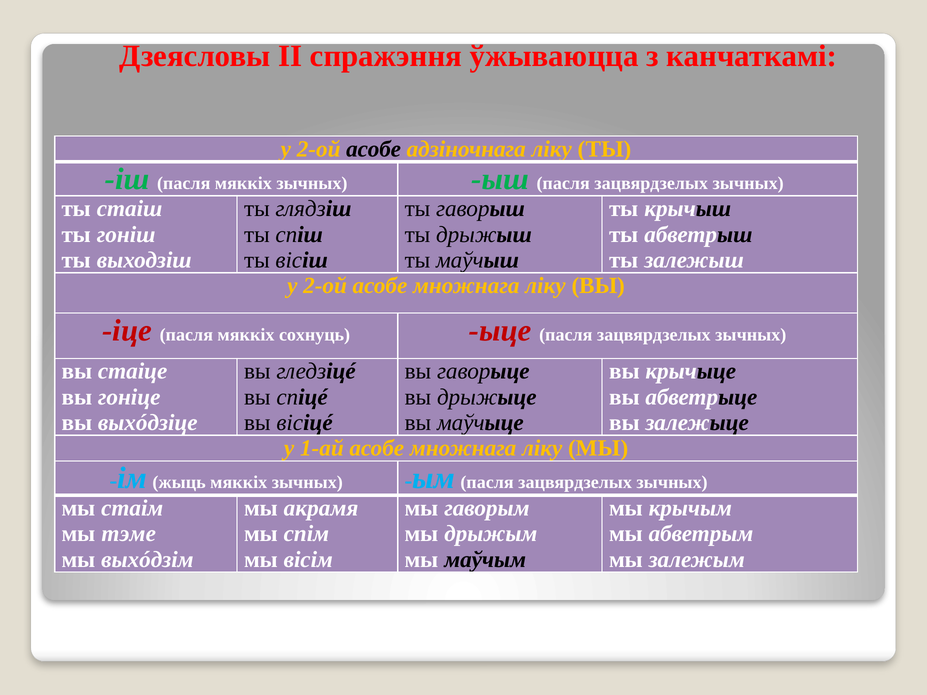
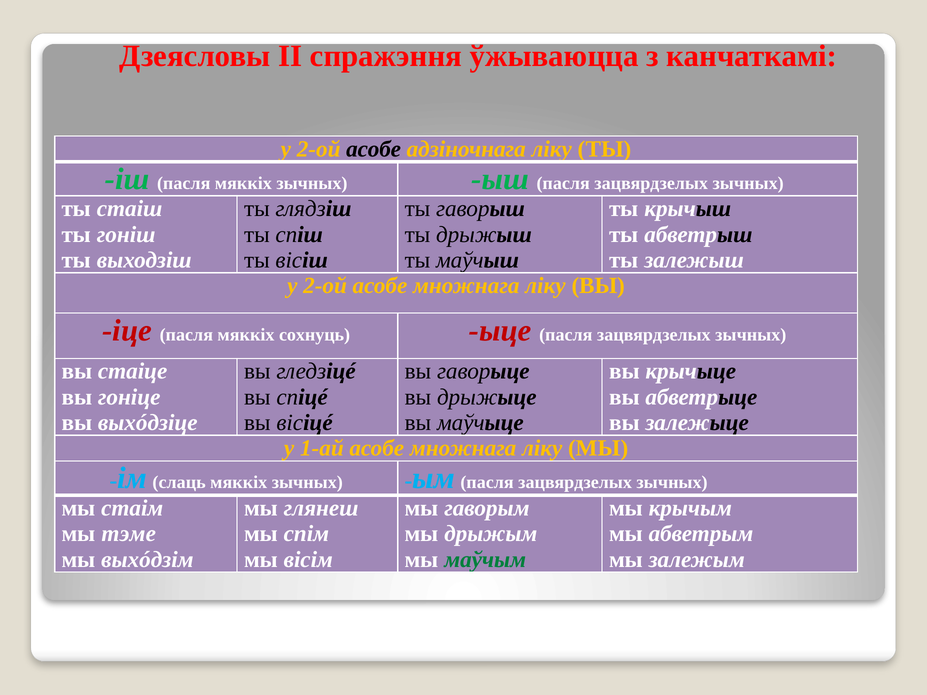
жыць: жыць -> слаць (179, 483)
акрамя: акрамя -> глянеш (321, 508)
маўчым colour: black -> green (485, 560)
